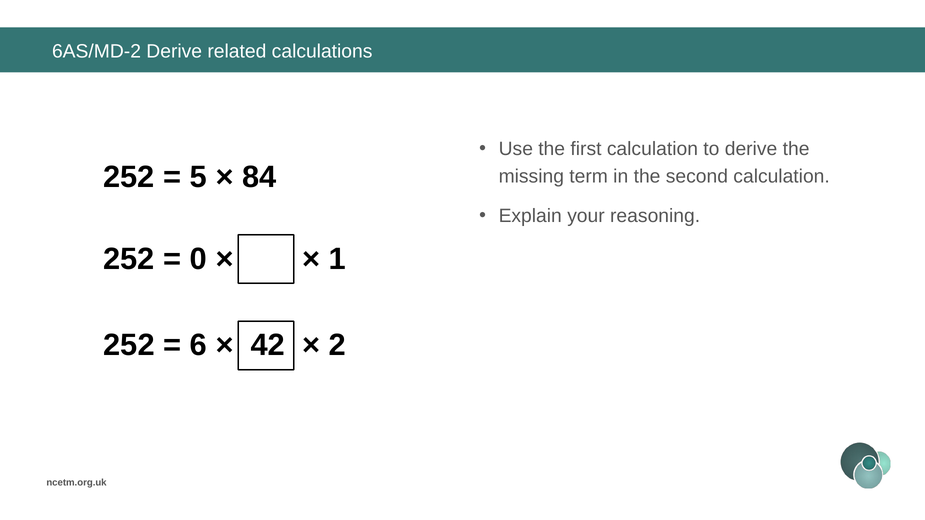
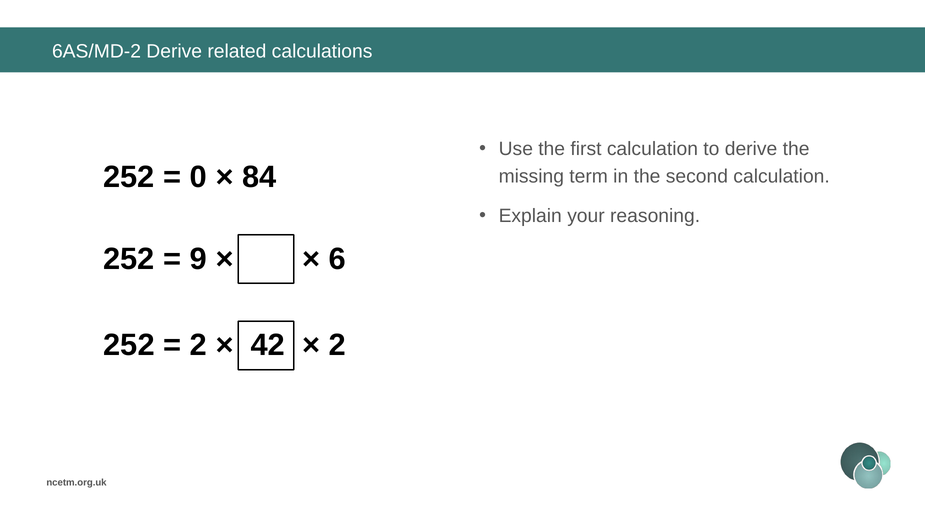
5: 5 -> 0 (198, 177)
0: 0 -> 9 (198, 259)
1: 1 -> 6 (337, 259)
6: 6 -> 2 (198, 345)
